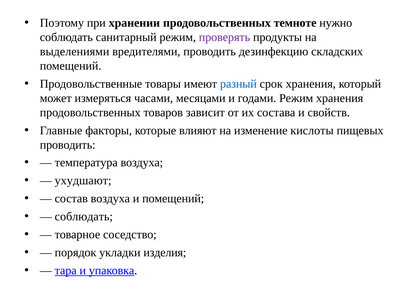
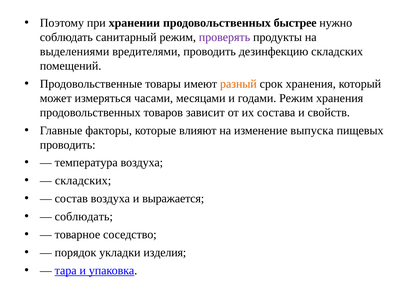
темноте: темноте -> быстрее (295, 23)
разный colour: blue -> orange (238, 84)
кислоты: кислоты -> выпуска (312, 130)
ухудшают: ухудшают -> складских (83, 181)
и помещений: помещений -> выражается (173, 198)
